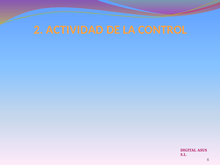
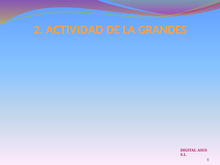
CONTROL: CONTROL -> GRANDES (162, 30)
